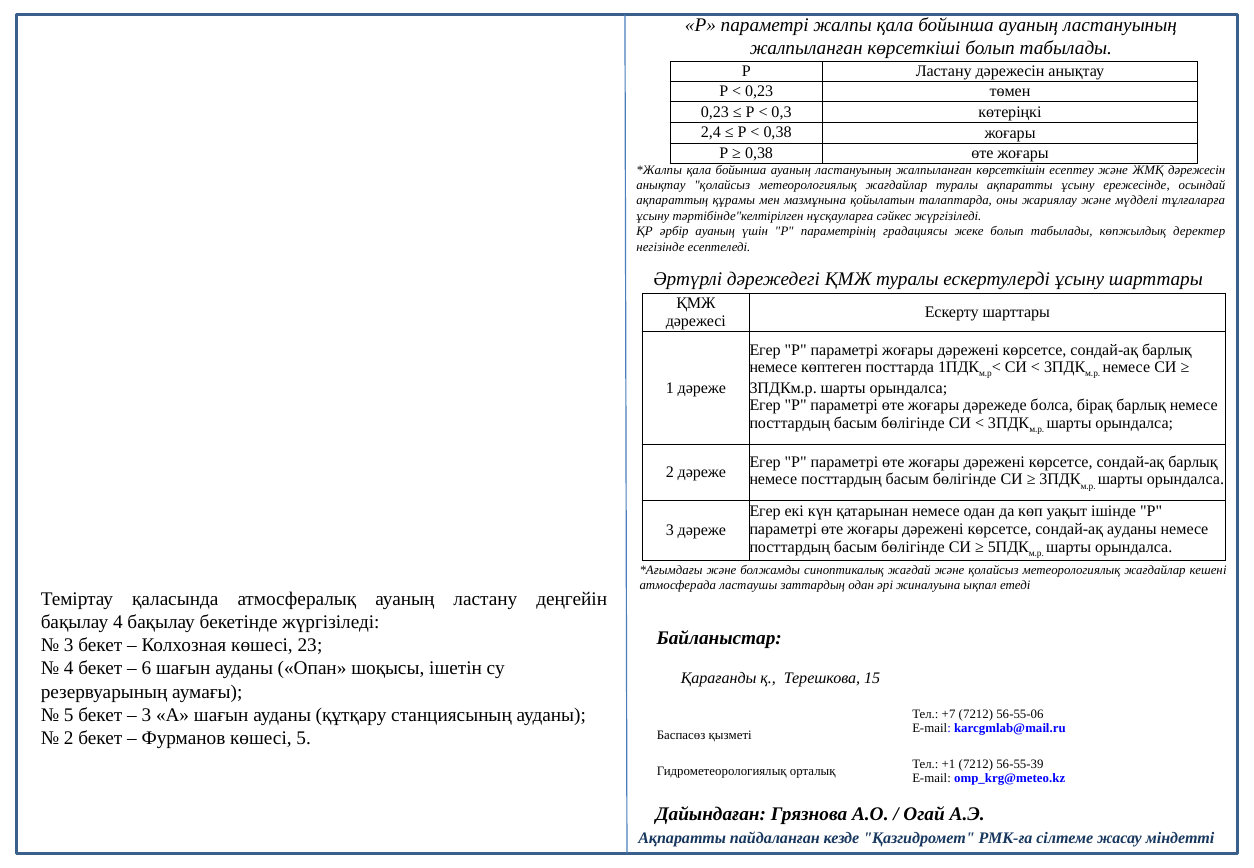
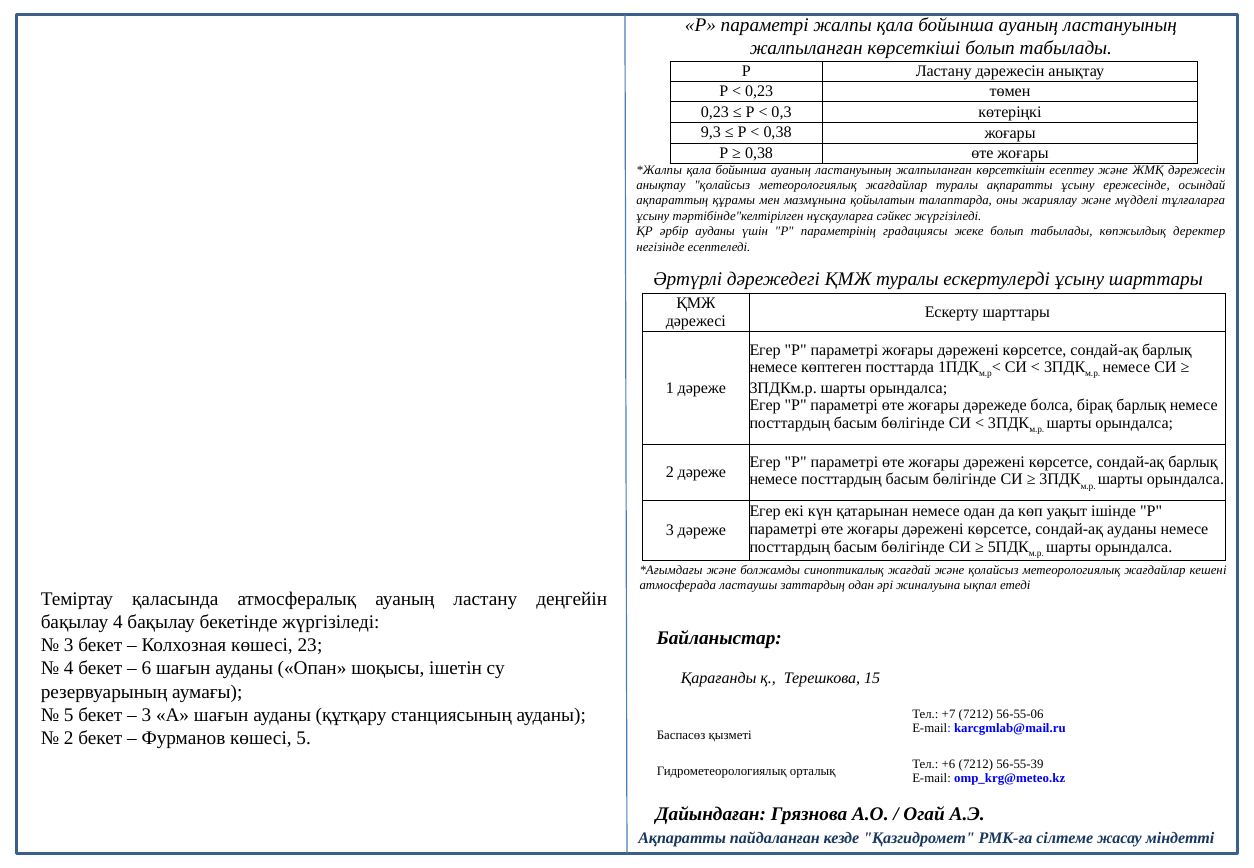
2,4: 2,4 -> 9,3 (711, 133)
әрбір ауаның: ауаның -> ауданы (715, 231)
+1: +1 -> +6 (949, 764)
